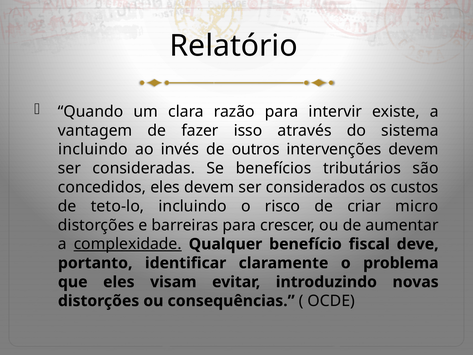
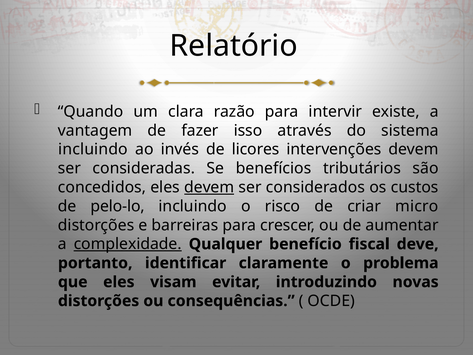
outros: outros -> licores (256, 149)
devem underline: none -> present (209, 187)
teto-lo: teto-lo -> pelo-lo (118, 206)
